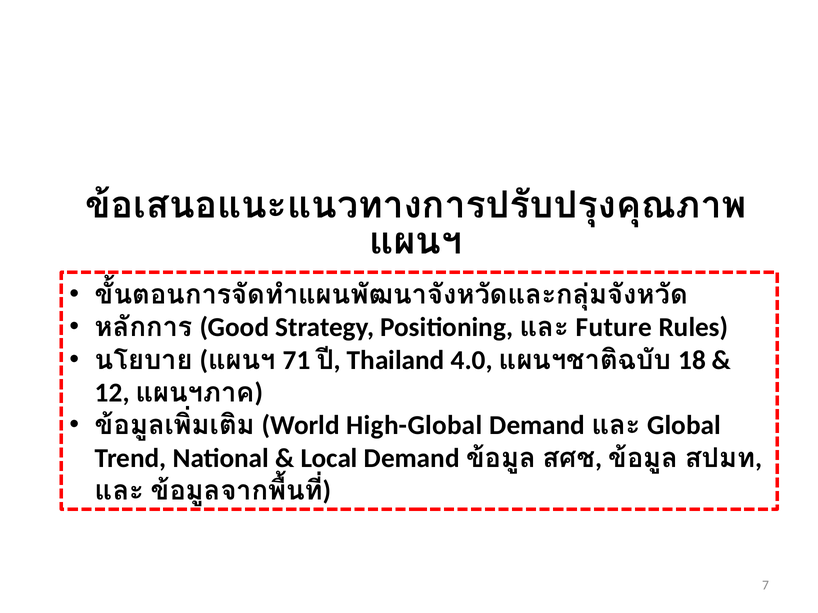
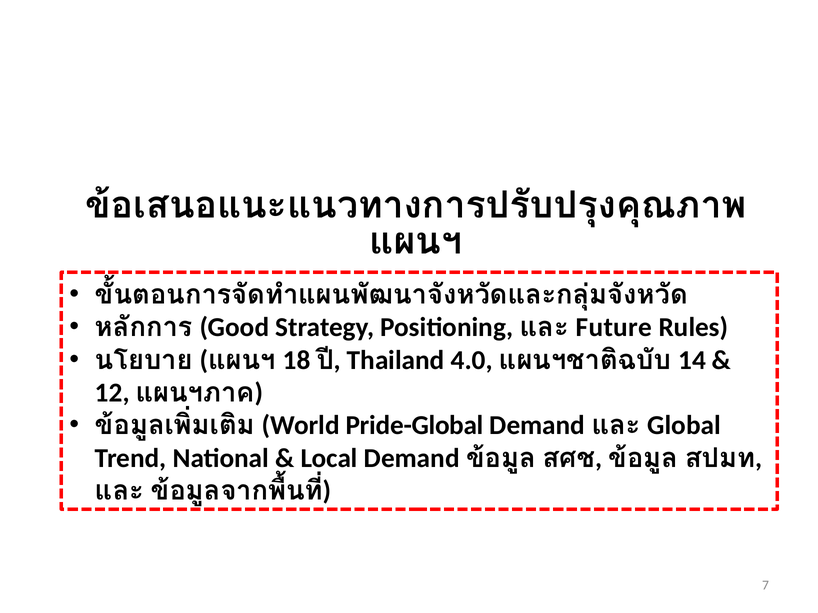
71: 71 -> 18 (297, 360)
18: 18 -> 14 (692, 360)
High-Global: High-Global -> Pride-Global (415, 426)
